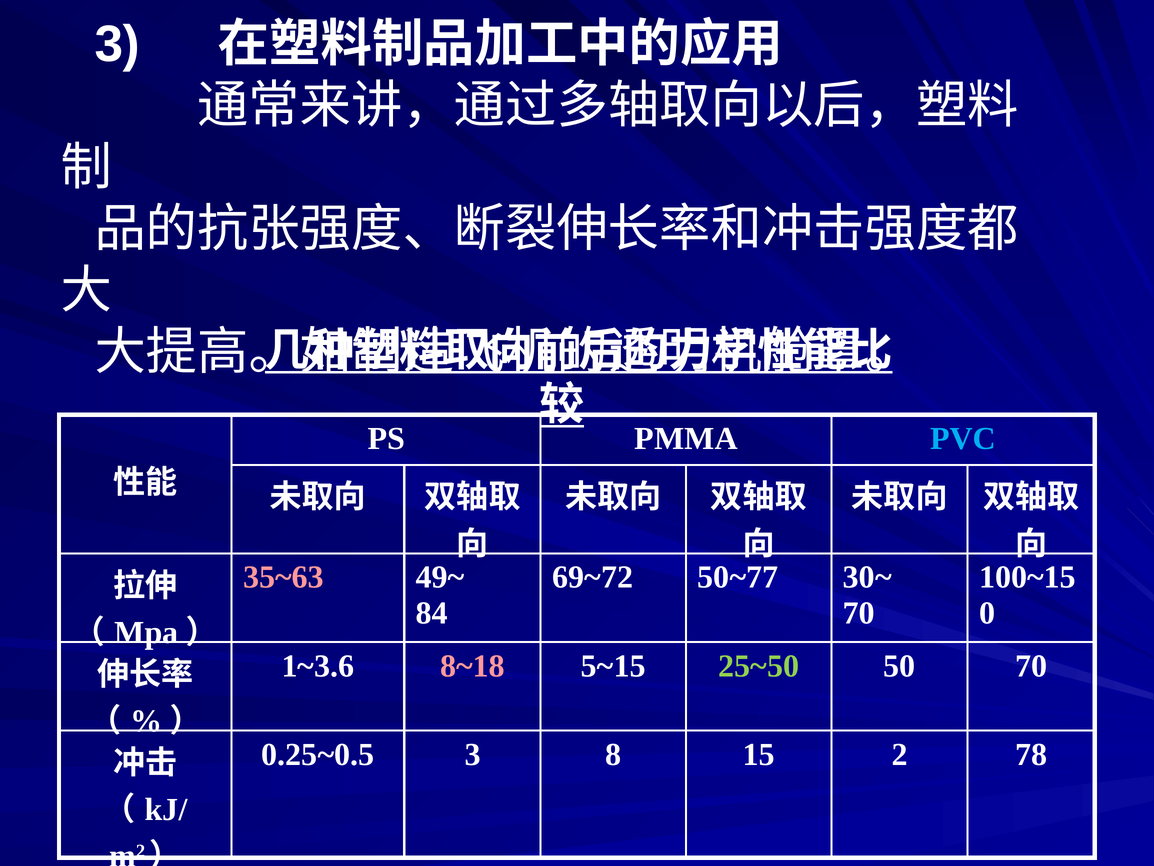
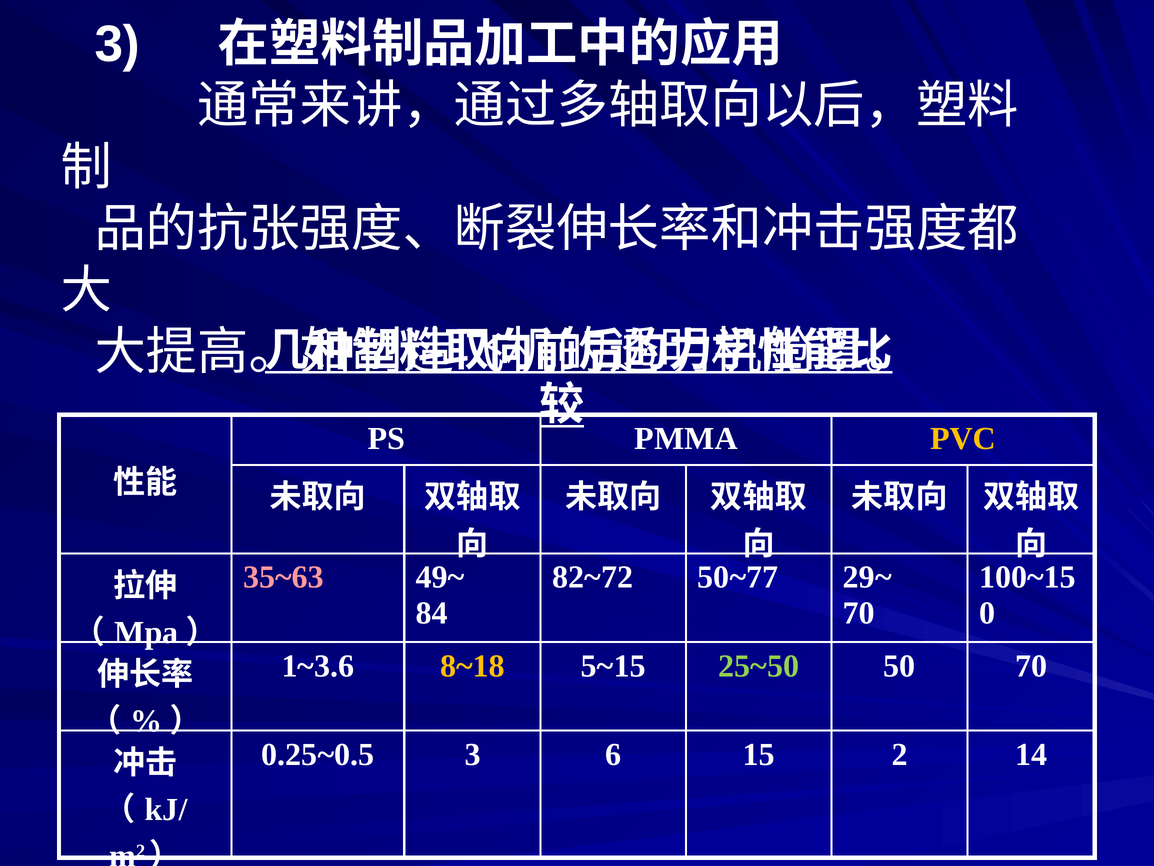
PVC colour: light blue -> yellow (963, 438)
69~72: 69~72 -> 82~72 (593, 577)
30~: 30~ -> 29~ (867, 577)
8~18 colour: pink -> yellow (472, 666)
8: 8 -> 6 (613, 754)
78: 78 -> 14 (1031, 754)
